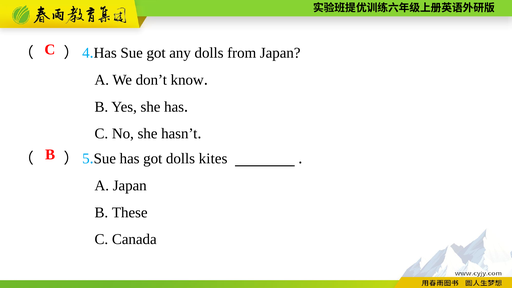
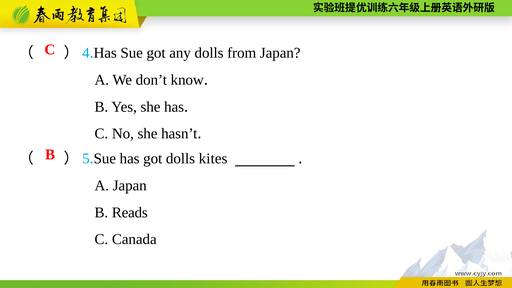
These: These -> Reads (130, 212)
